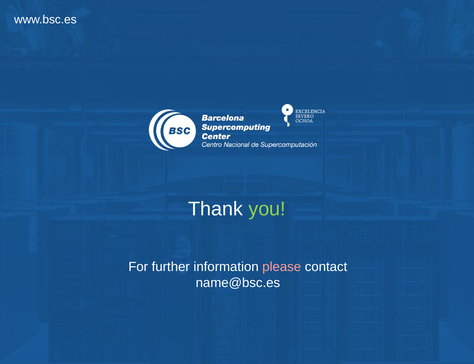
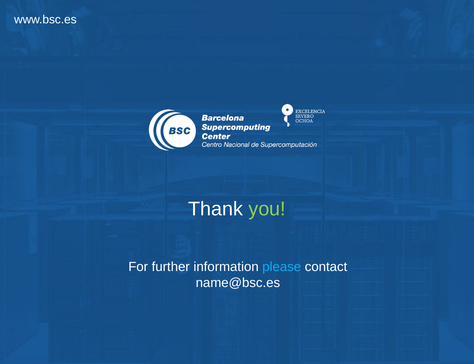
please colour: pink -> light blue (282, 267)
